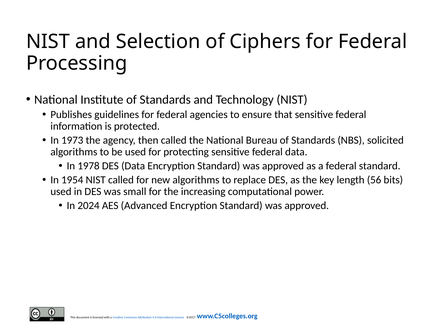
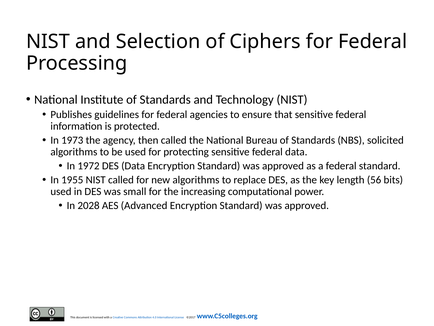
1978: 1978 -> 1972 (89, 166)
1954: 1954 -> 1955 (72, 180)
2024: 2024 -> 2028 (89, 205)
